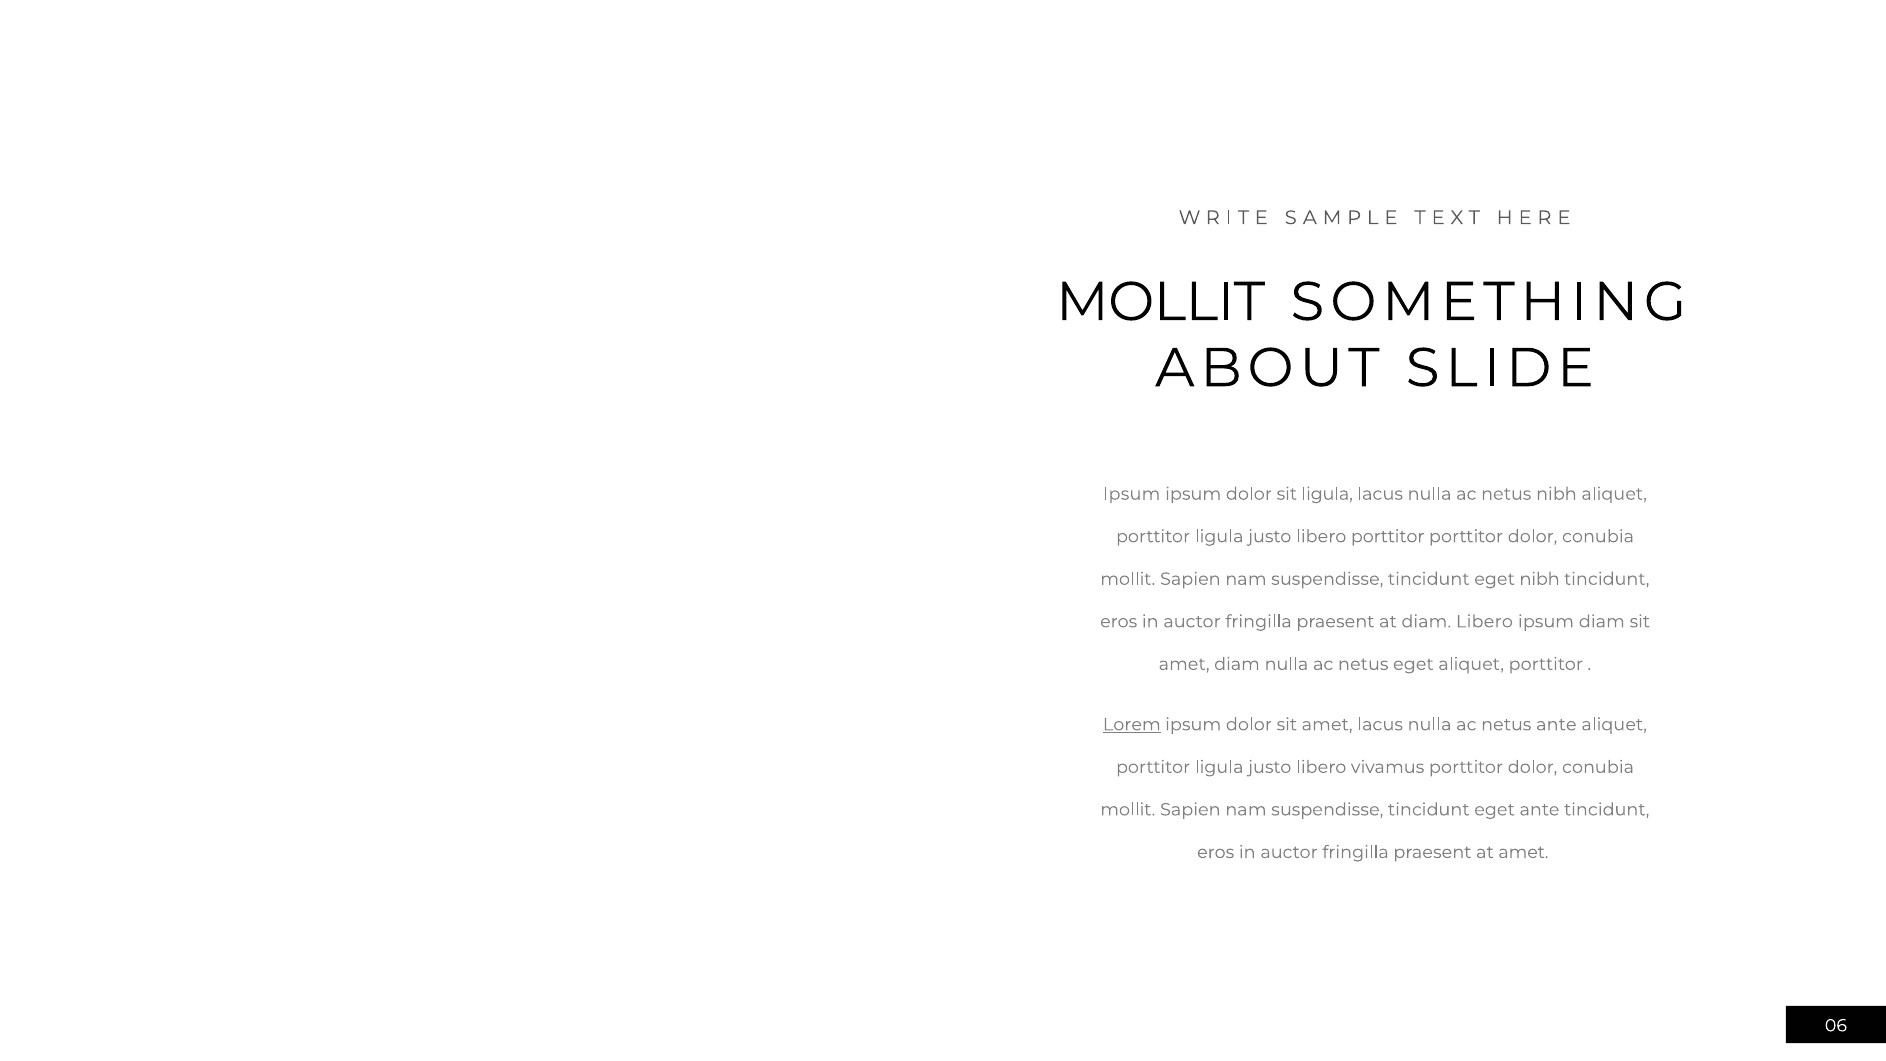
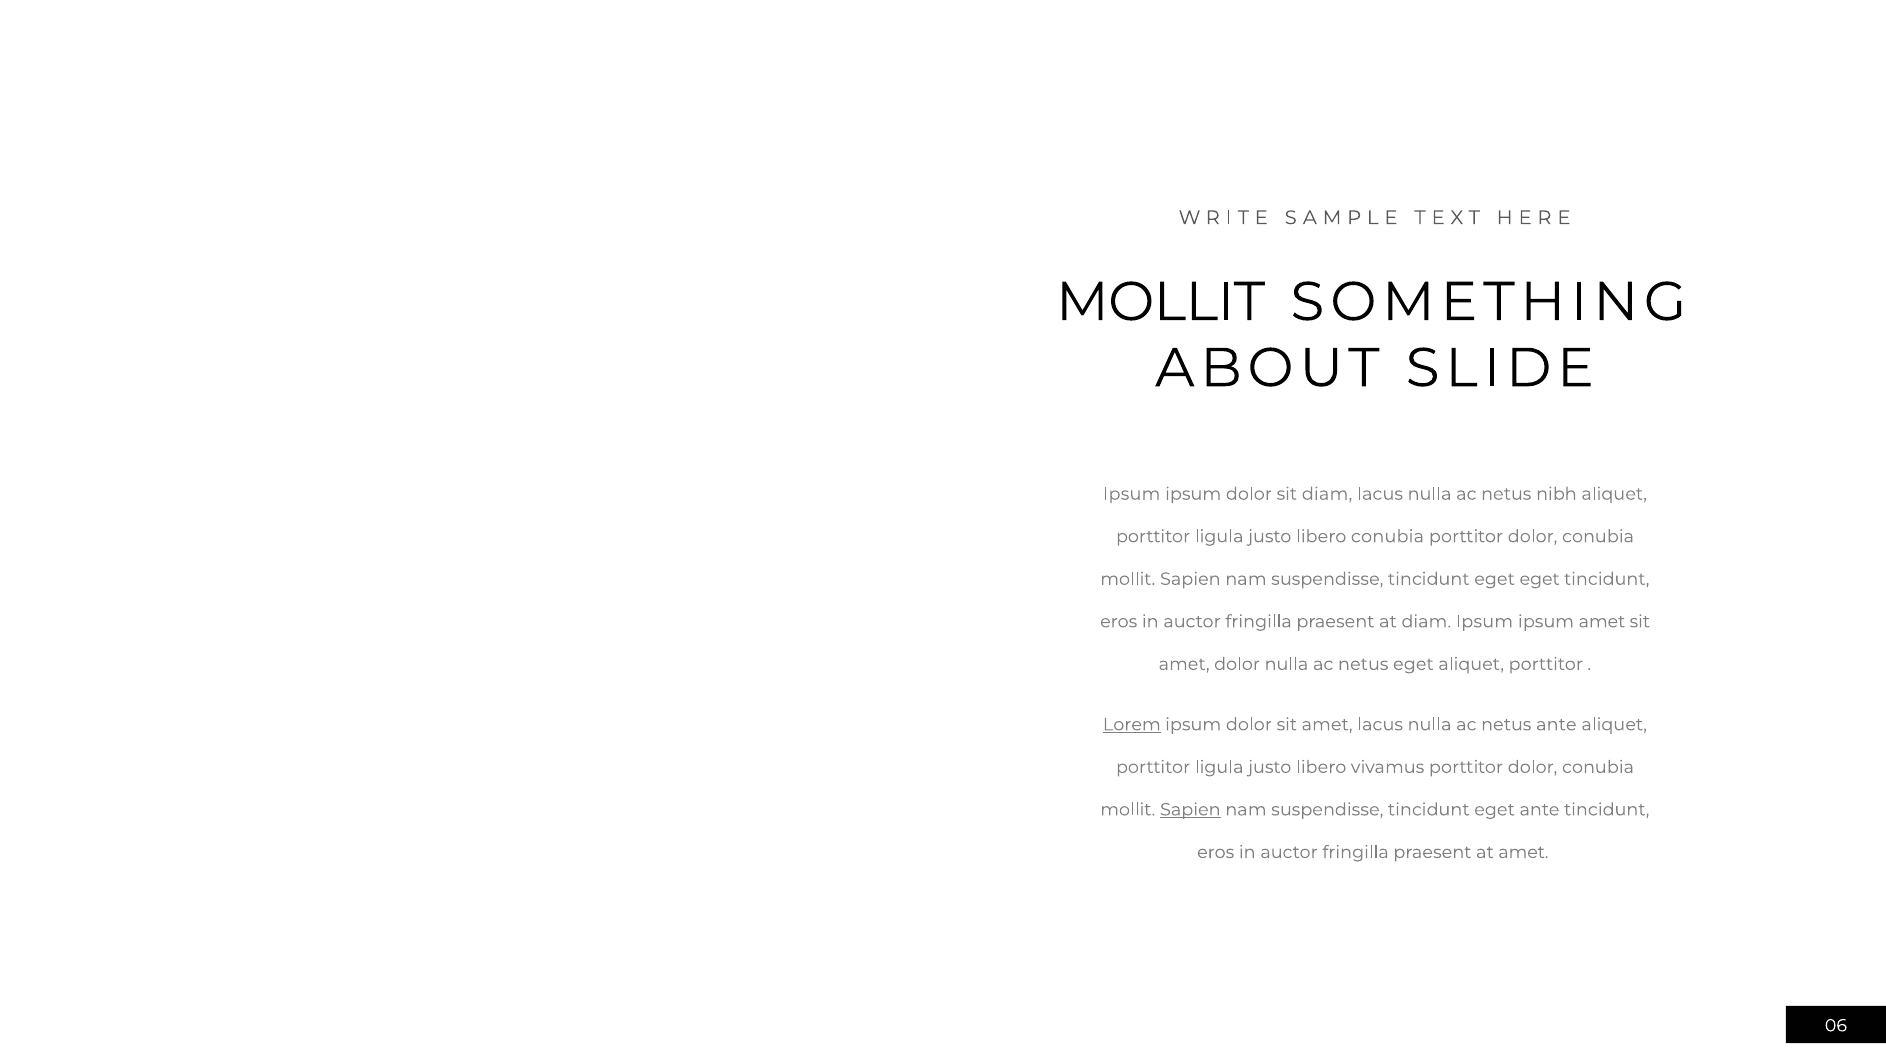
sit ligula: ligula -> diam (1327, 494)
libero porttitor: porttitor -> conubia (1387, 536)
eget nibh: nibh -> eget (1540, 579)
diam Libero: Libero -> Ipsum (1484, 621)
ipsum diam: diam -> amet (1602, 621)
amet diam: diam -> dolor (1237, 664)
Sapien underline: none -> present (1190, 810)
